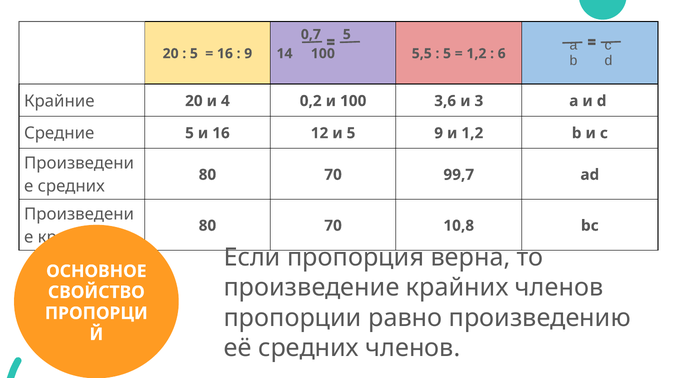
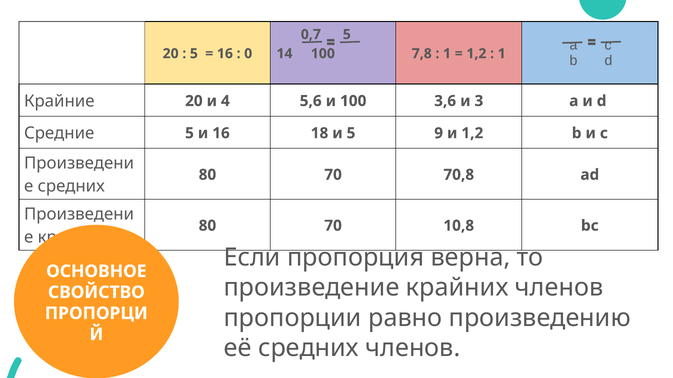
9: 9 -> 0 (248, 54)
5,5: 5,5 -> 7,8 (422, 54)
5: 5 -> 1 (447, 54)
6: 6 -> 1 (502, 54)
0,2: 0,2 -> 5,6 (311, 101)
12: 12 -> 18 (320, 133)
99,7: 99,7 -> 70,8 (459, 175)
